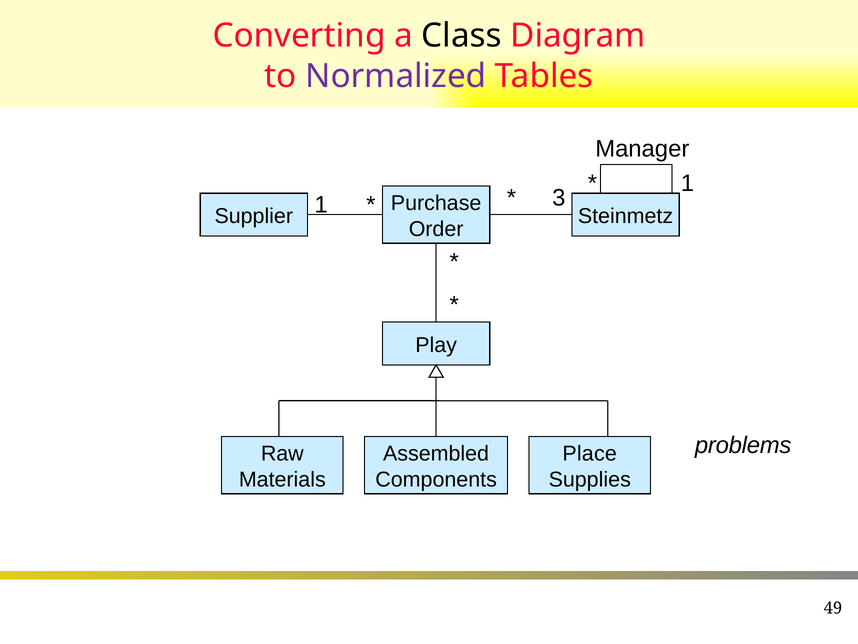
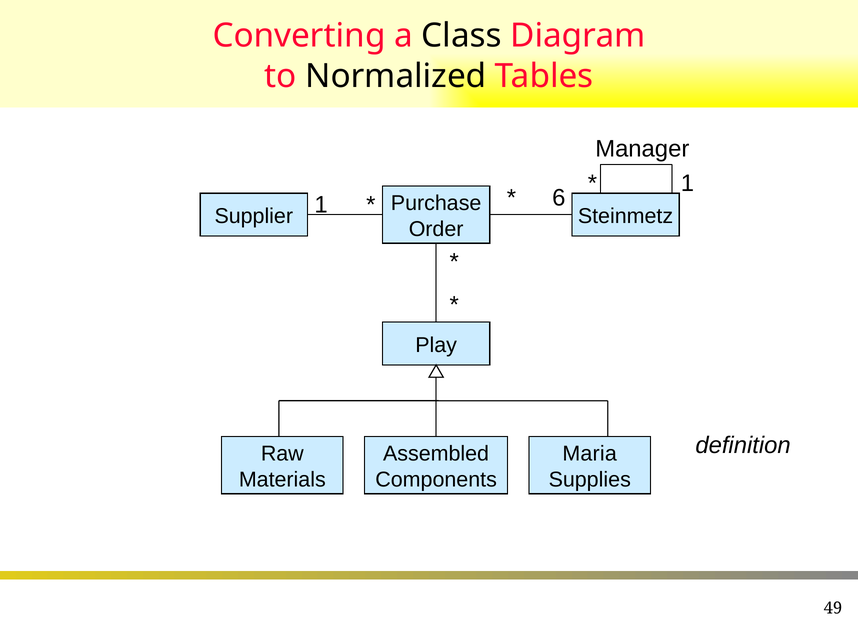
Normalized colour: purple -> black (396, 76)
3: 3 -> 6 (559, 198)
problems: problems -> definition (743, 445)
Place: Place -> Maria (590, 453)
